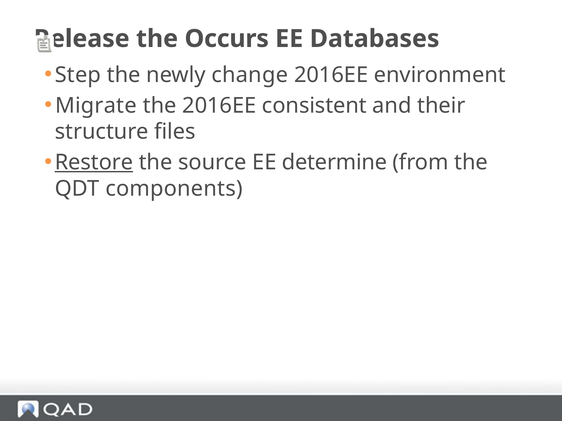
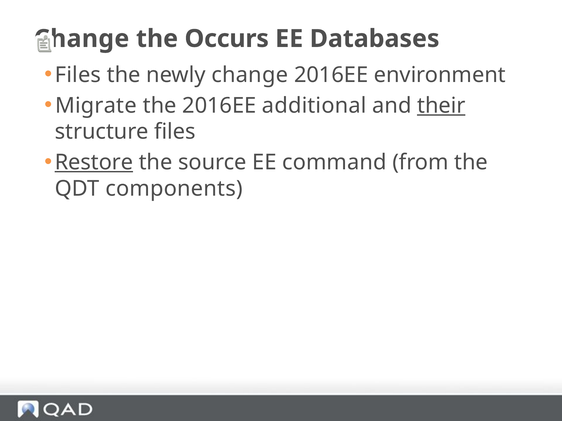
Release: Release -> Change (82, 39)
Step: Step -> Files (78, 75)
consistent: consistent -> additional (314, 106)
their underline: none -> present (441, 106)
determine: determine -> command (334, 163)
